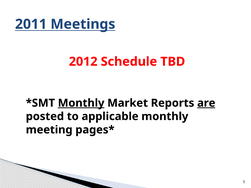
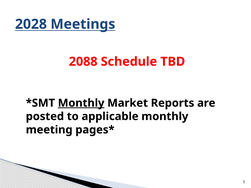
2011: 2011 -> 2028 (31, 24)
2012: 2012 -> 2088 (83, 62)
are underline: present -> none (206, 103)
